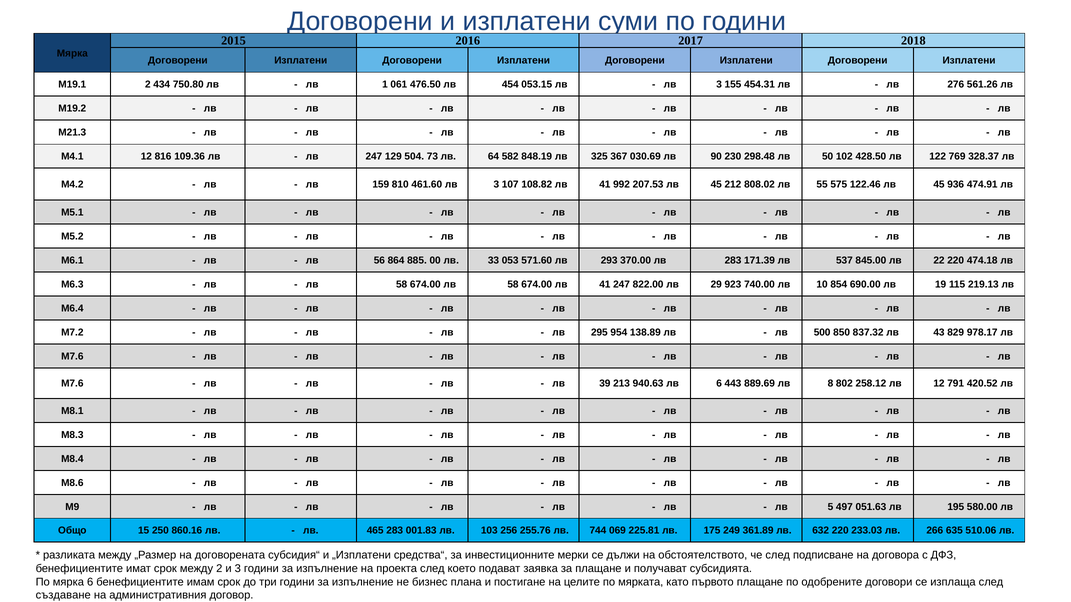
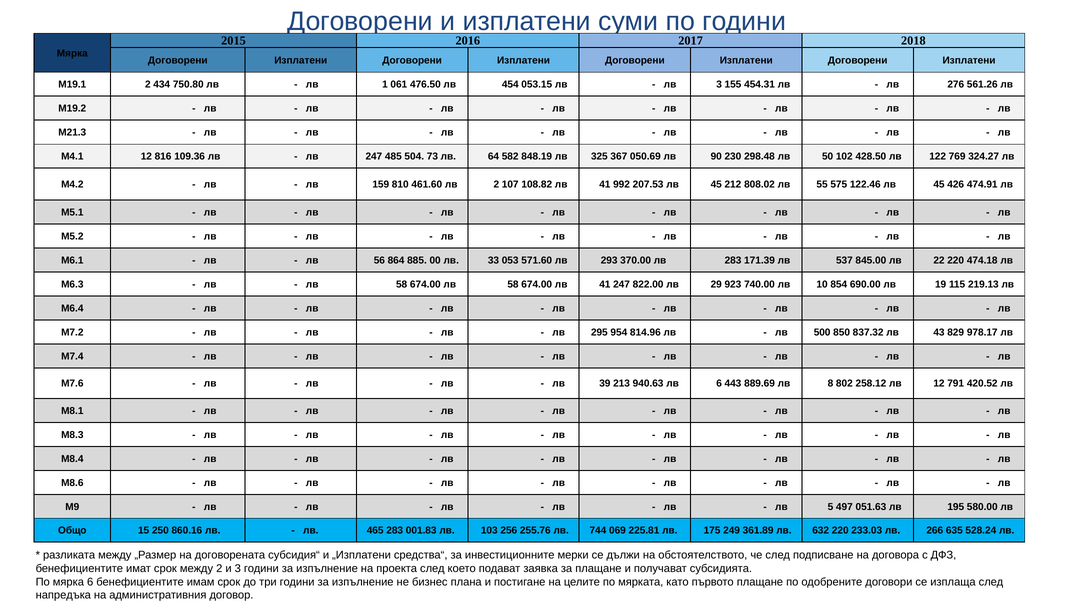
129: 129 -> 485 (393, 157)
030.69: 030.69 -> 050.69 (645, 157)
328.37: 328.37 -> 324.27 (984, 157)
461.60 лв 3: 3 -> 2 (496, 185)
936: 936 -> 426 (956, 185)
138.89: 138.89 -> 814.96 (645, 333)
M7.6: M7.6 -> M7.4 (72, 357)
510.06: 510.06 -> 528.24 (981, 531)
създаване: създаване -> напредъка (63, 596)
